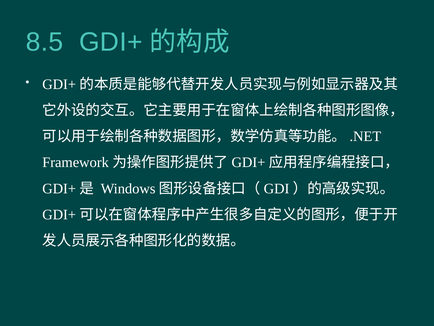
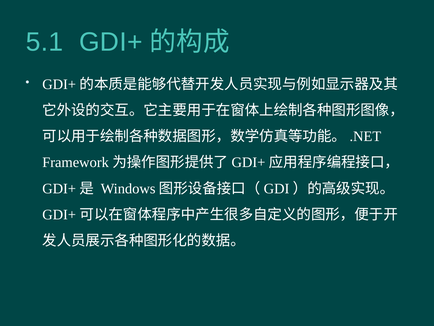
8.5: 8.5 -> 5.1 (45, 42)
